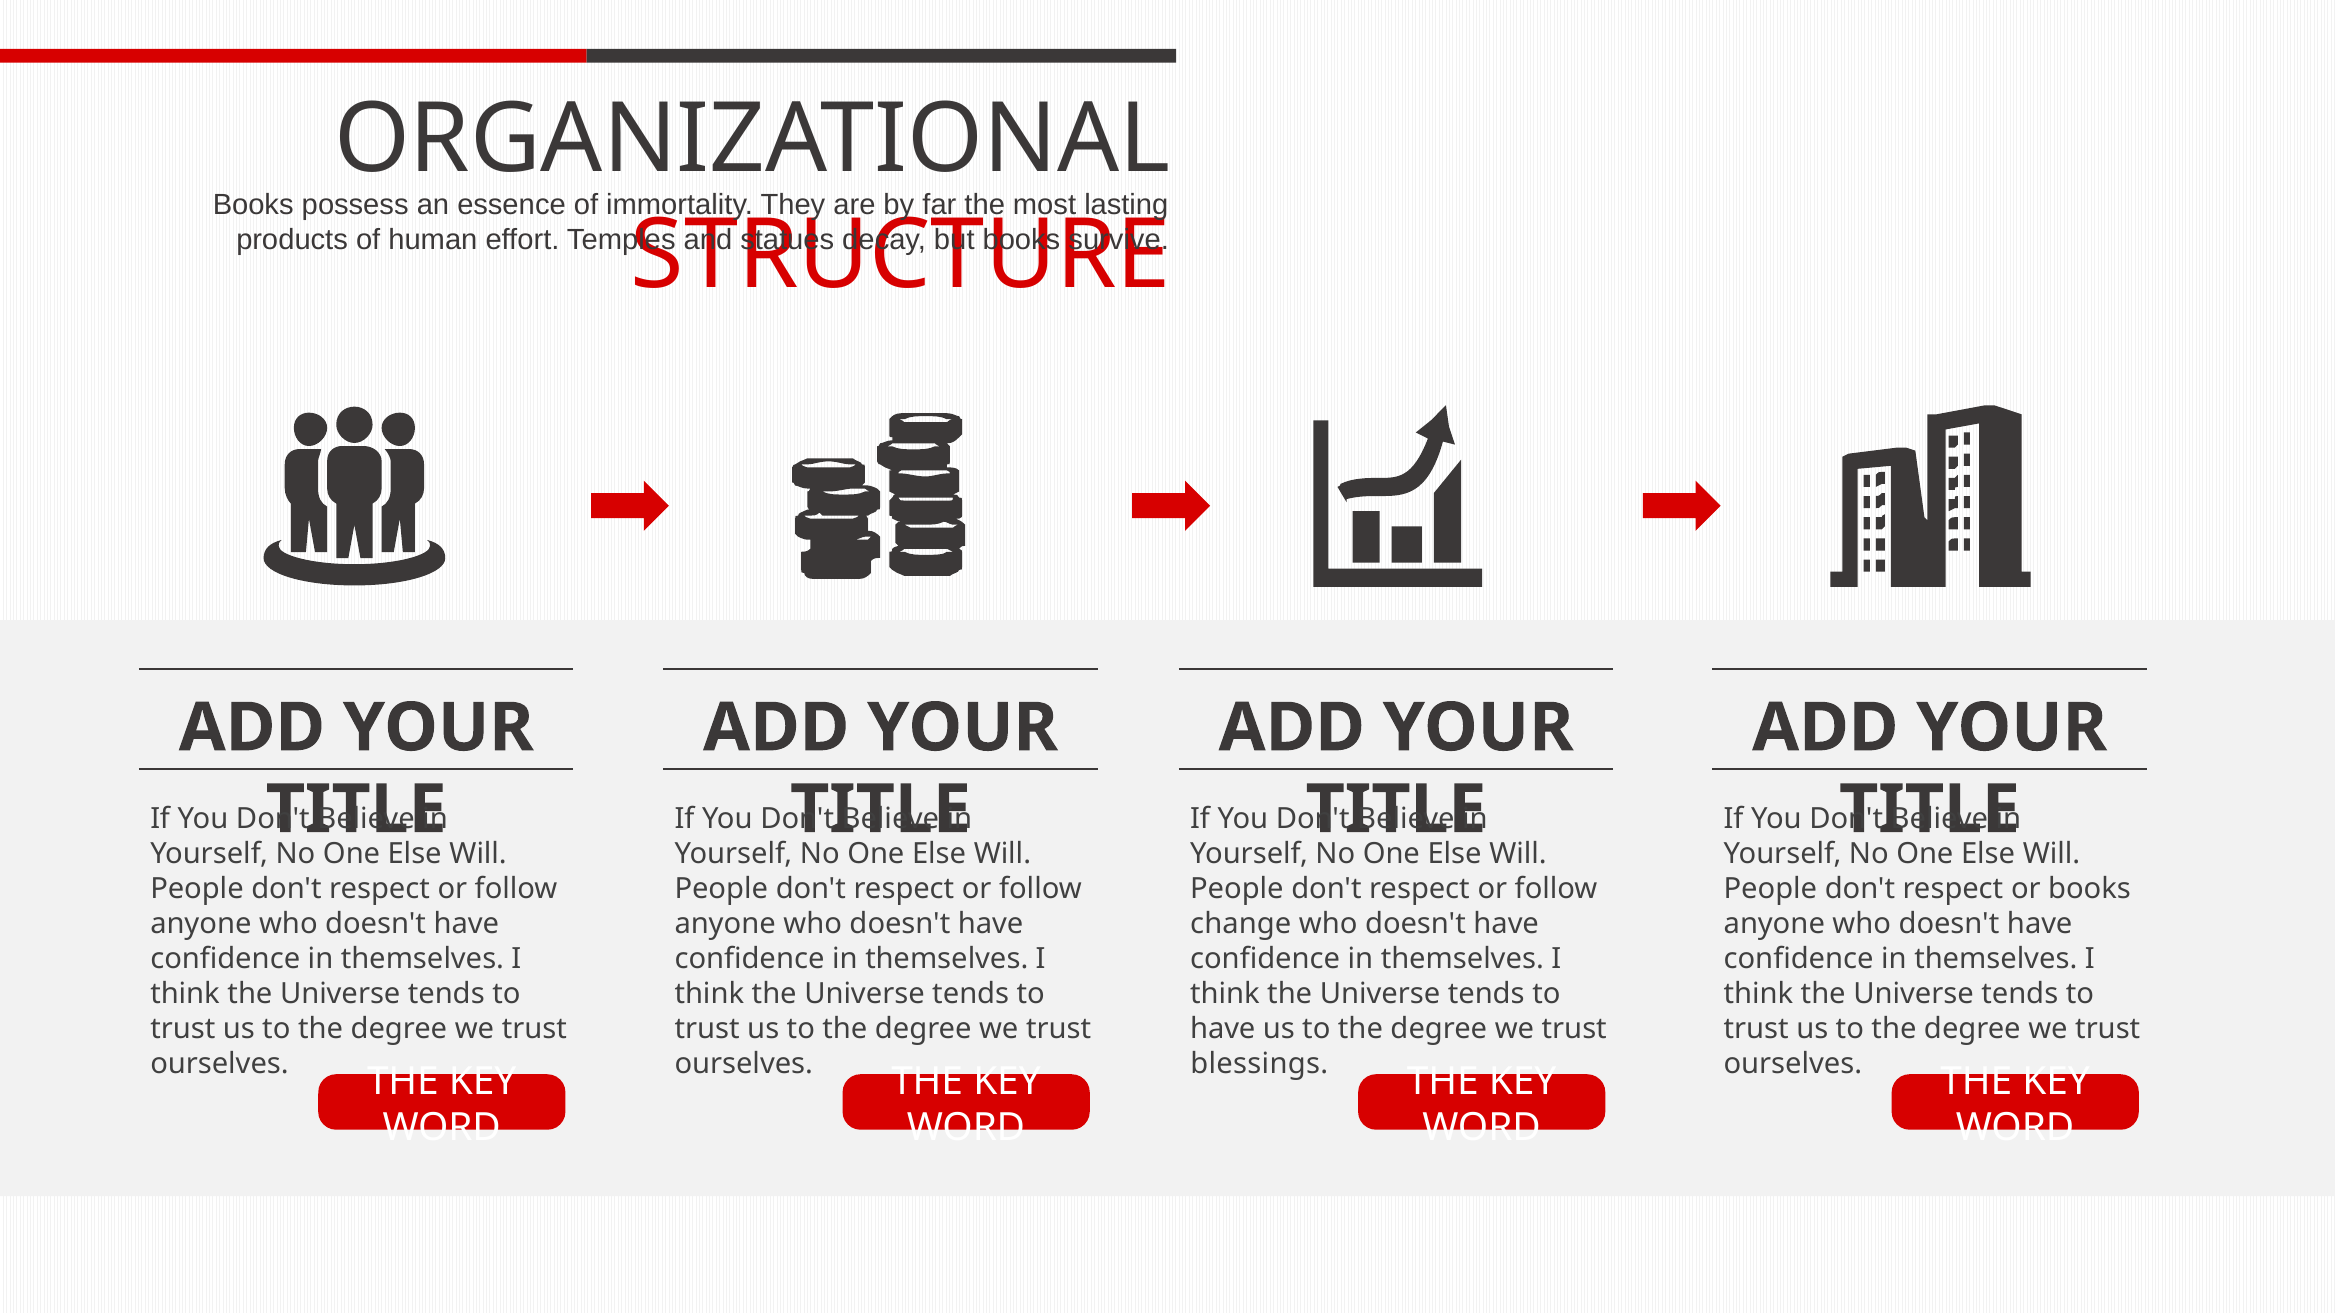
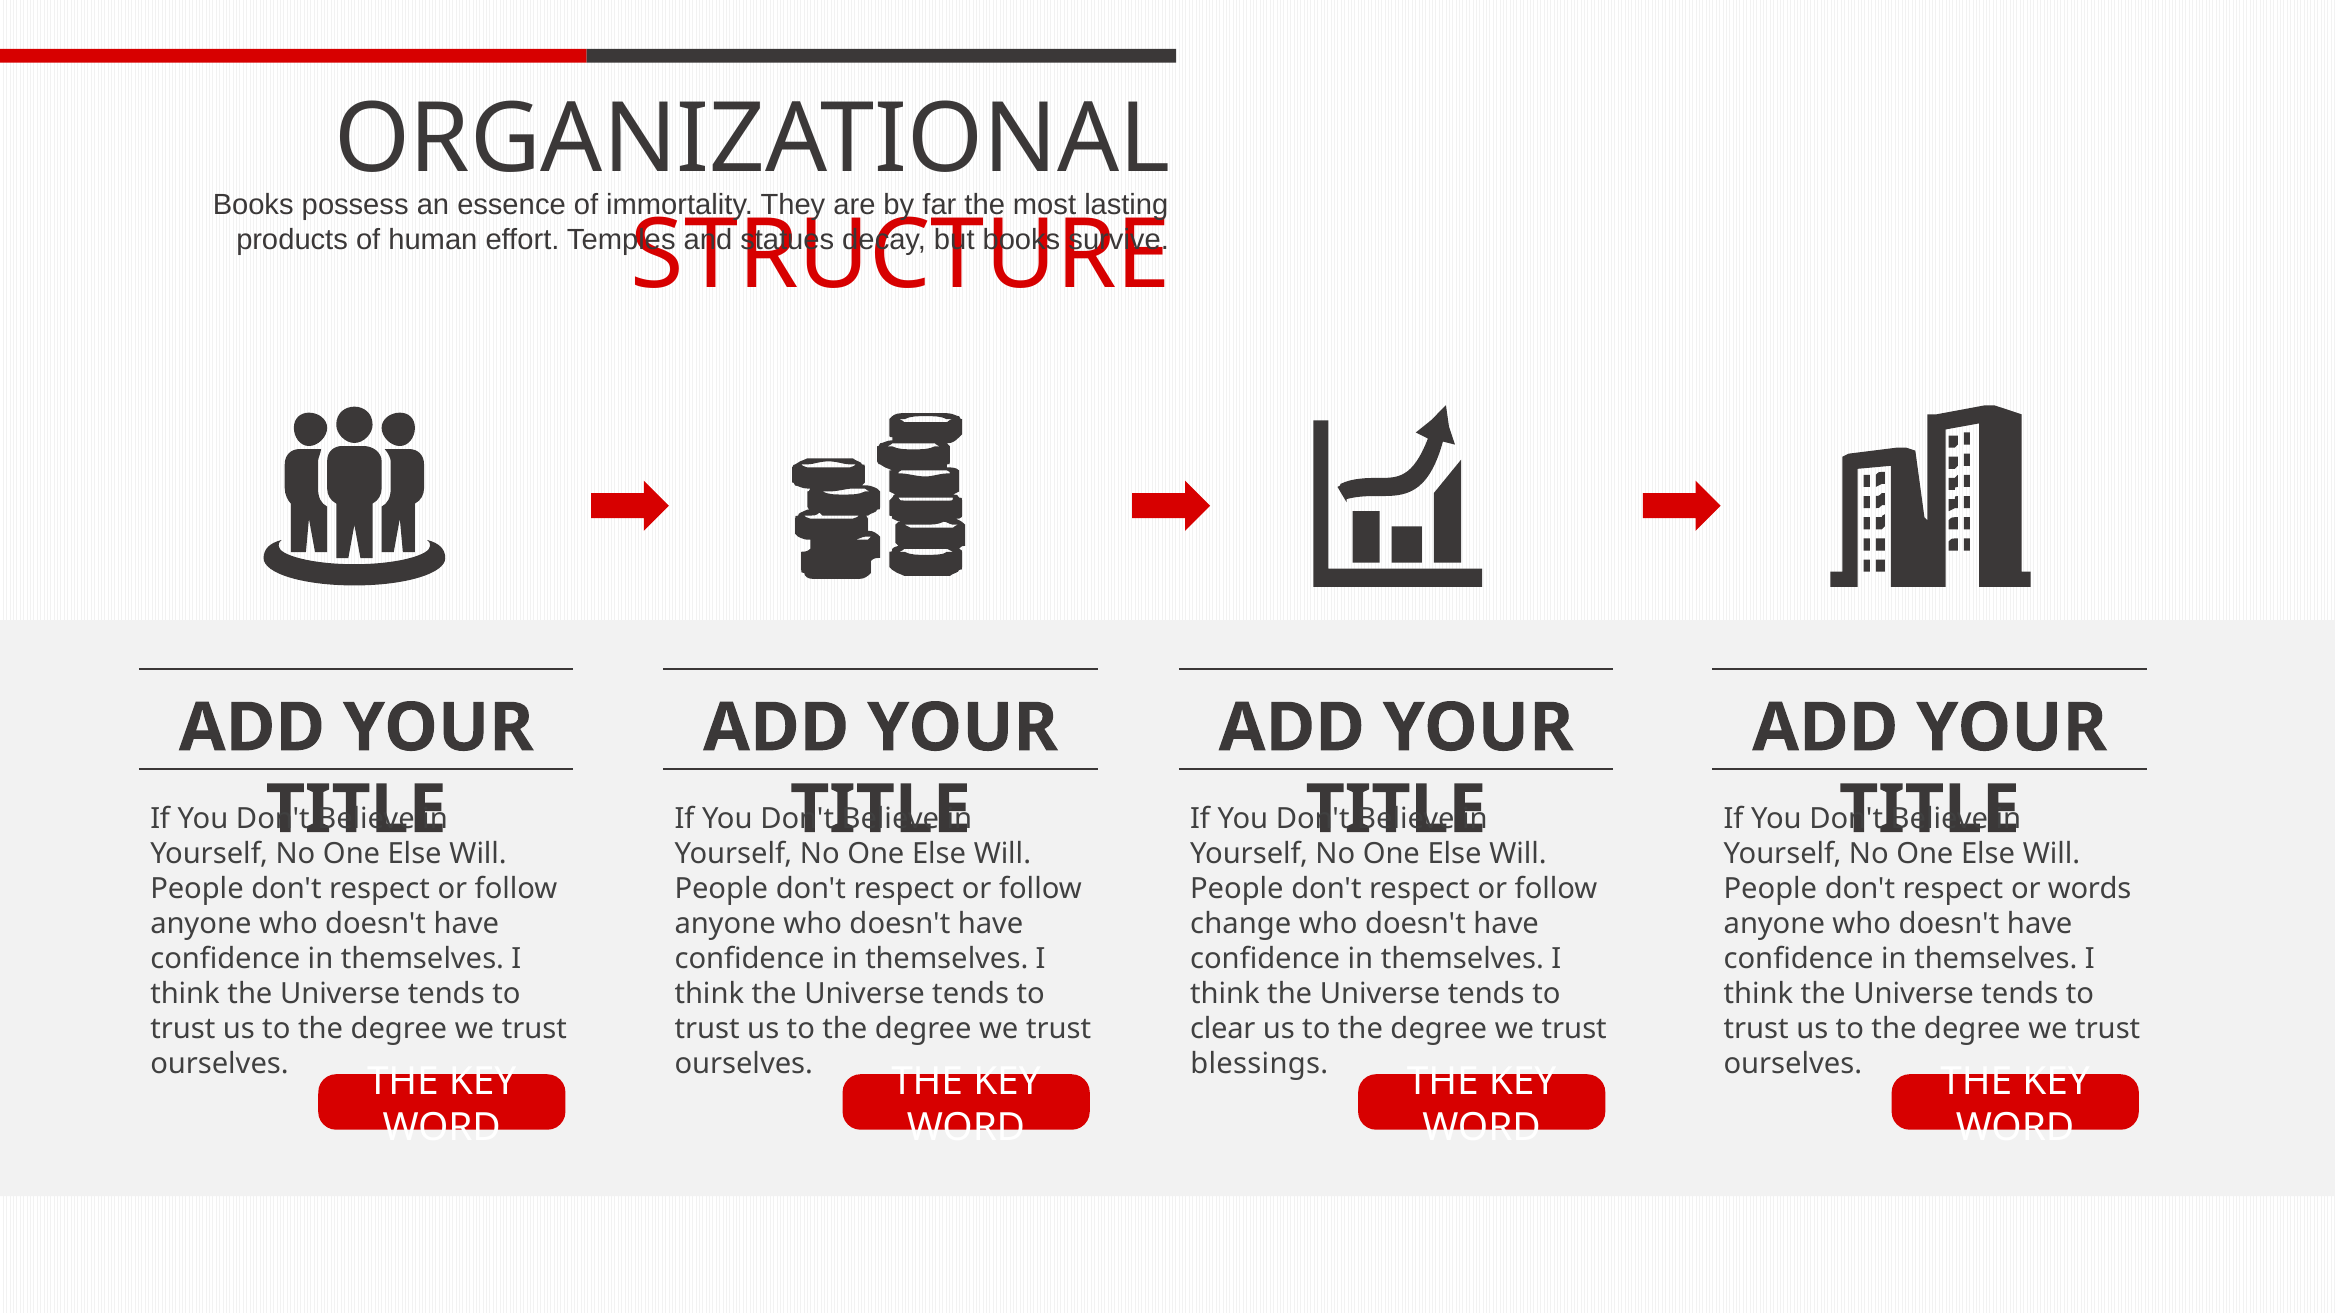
or books: books -> words (2090, 890)
have: have -> clear (1223, 1030)
